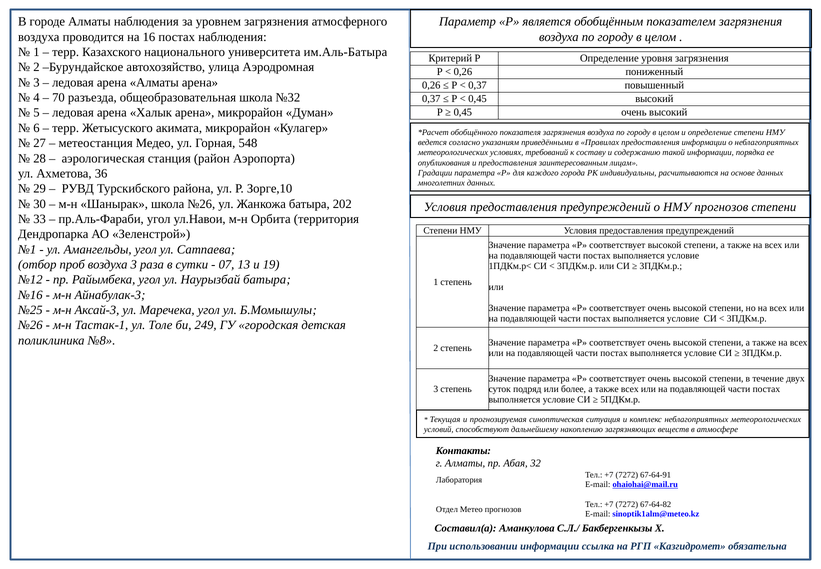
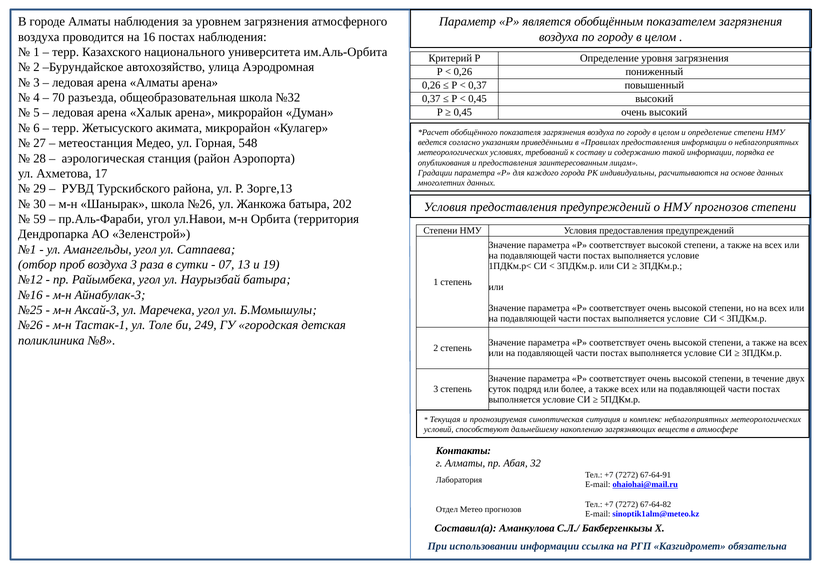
им.Аль-Батыра: им.Аль-Батыра -> им.Аль-Орбита (346, 52)
36: 36 -> 17 (101, 173)
Зорге,10: Зорге,10 -> Зорге,13 (270, 188)
33: 33 -> 59 (40, 219)
